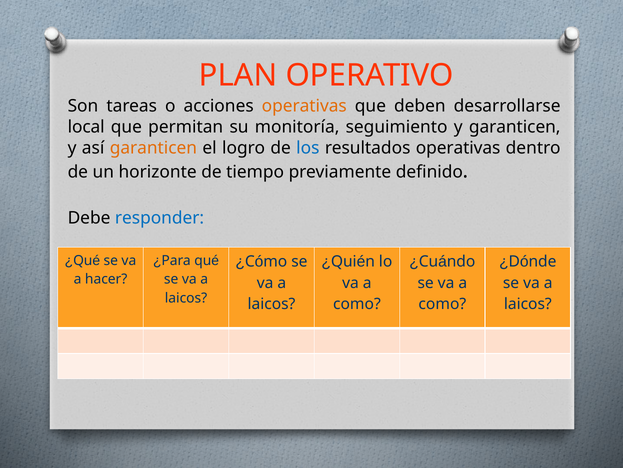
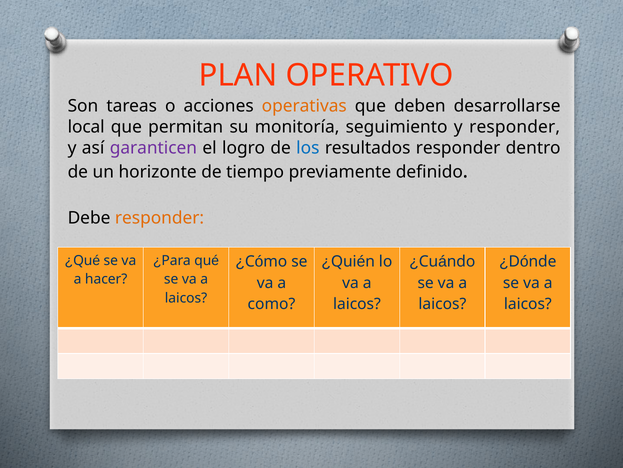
y garanticen: garanticen -> responder (515, 127)
garanticen colour: orange -> purple (153, 148)
resultados operativas: operativas -> responder (458, 148)
responder colour: blue -> orange (160, 218)
laicos: laicos -> como (271, 304)
como: como -> laicos (357, 304)
como: como -> laicos (442, 304)
